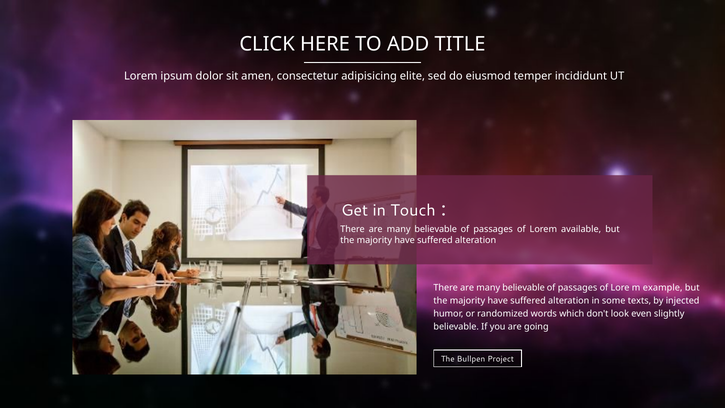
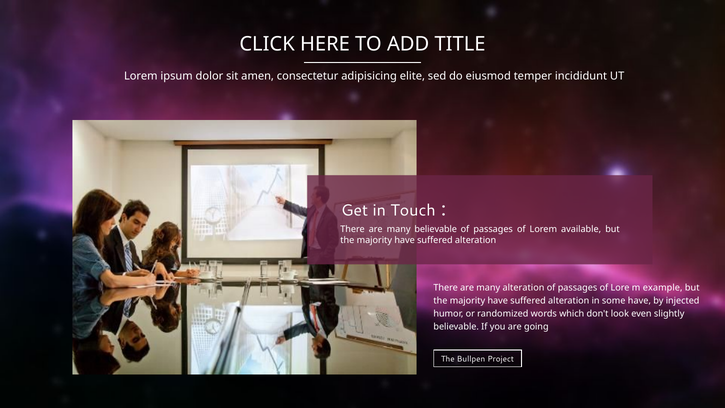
believable: believable -> alteration (523, 287)
some texts: texts -> have (639, 301)
